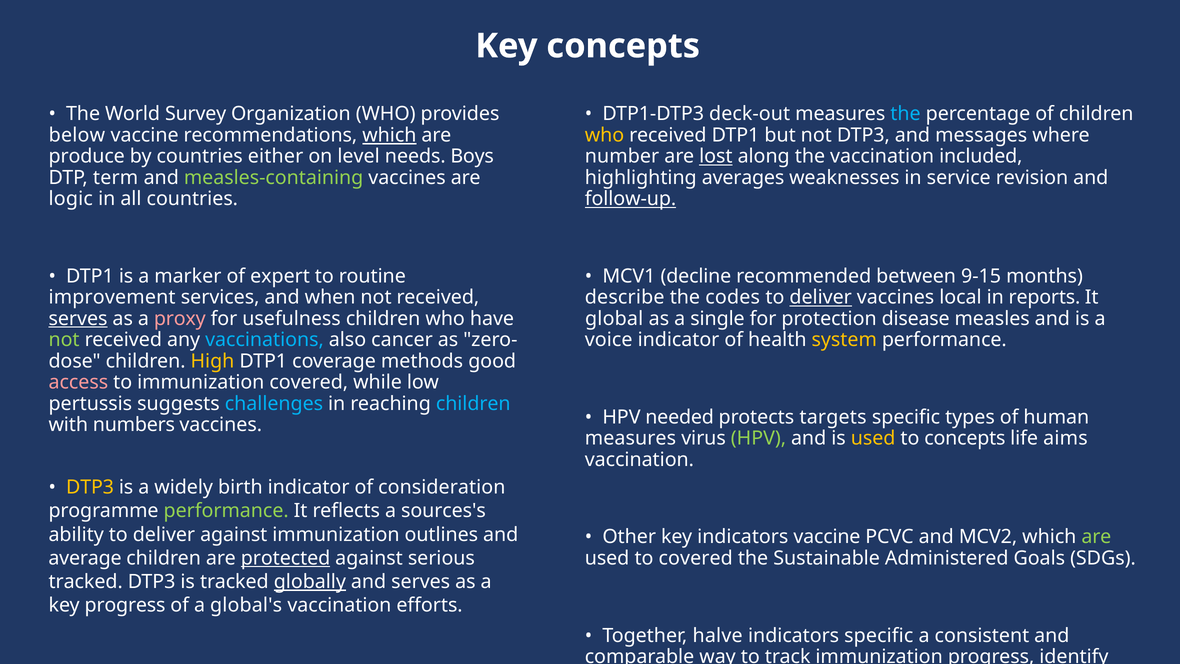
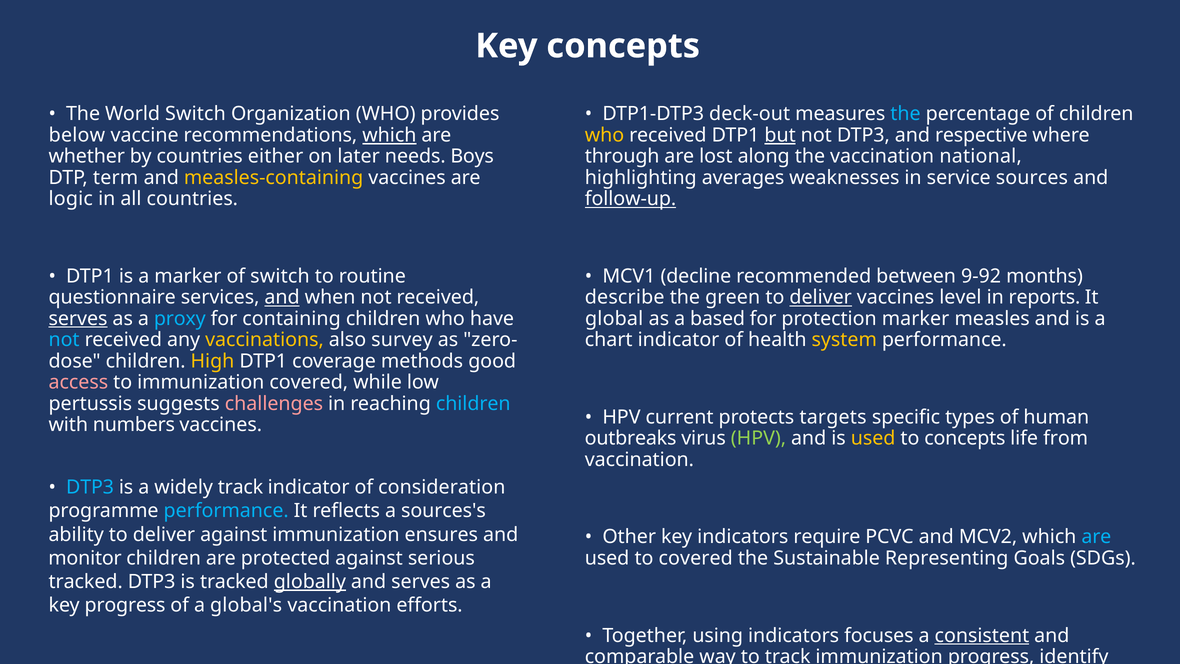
World Survey: Survey -> Switch (195, 114)
but underline: none -> present (780, 135)
messages: messages -> respective (981, 135)
produce: produce -> whether (87, 156)
level: level -> later (359, 156)
number: number -> through (622, 156)
lost underline: present -> none (716, 156)
included: included -> national (981, 156)
measles-containing colour: light green -> yellow (274, 178)
revision: revision -> sources (1032, 178)
of expert: expert -> switch (280, 276)
9-15: 9-15 -> 9-92 (981, 276)
improvement: improvement -> questionnaire (112, 297)
and underline: none -> present (282, 297)
codes: codes -> green (733, 297)
local: local -> level (960, 297)
proxy colour: pink -> light blue (180, 319)
usefulness: usefulness -> containing (292, 319)
single: single -> based (718, 319)
protection disease: disease -> marker (916, 319)
not colour: light green -> light blue (64, 340)
vaccinations colour: light blue -> yellow (264, 340)
cancer: cancer -> survey (402, 340)
voice: voice -> chart (609, 340)
challenges colour: light blue -> pink (274, 403)
needed: needed -> current (679, 417)
measures: measures -> outbreaks (631, 438)
aims: aims -> from (1066, 438)
DTP3 colour: yellow -> light blue (90, 487)
widely birth: birth -> track (241, 487)
performance colour: light green -> light blue (226, 511)
outlines: outlines -> ensures (441, 534)
indicators vaccine: vaccine -> require (827, 537)
are colour: light green -> light blue (1096, 537)
average: average -> monitor (85, 558)
protected underline: present -> none (286, 558)
Administered: Administered -> Representing (947, 558)
halve: halve -> using (718, 635)
indicators specific: specific -> focuses (879, 635)
consistent underline: none -> present (982, 635)
